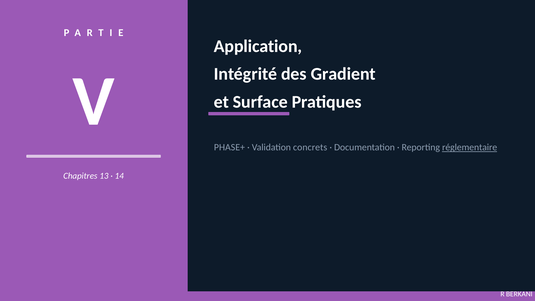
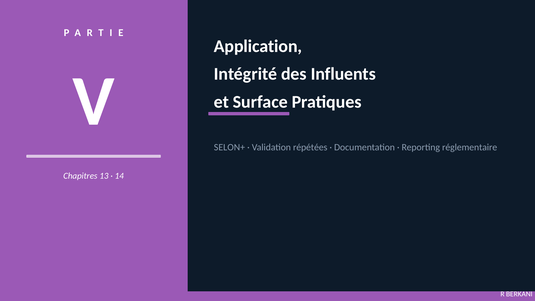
Gradient: Gradient -> Influents (343, 74)
PHASE+: PHASE+ -> SELON+ (229, 147)
concrets: concrets -> répétées (310, 147)
réglementaire underline: present -> none (470, 147)
